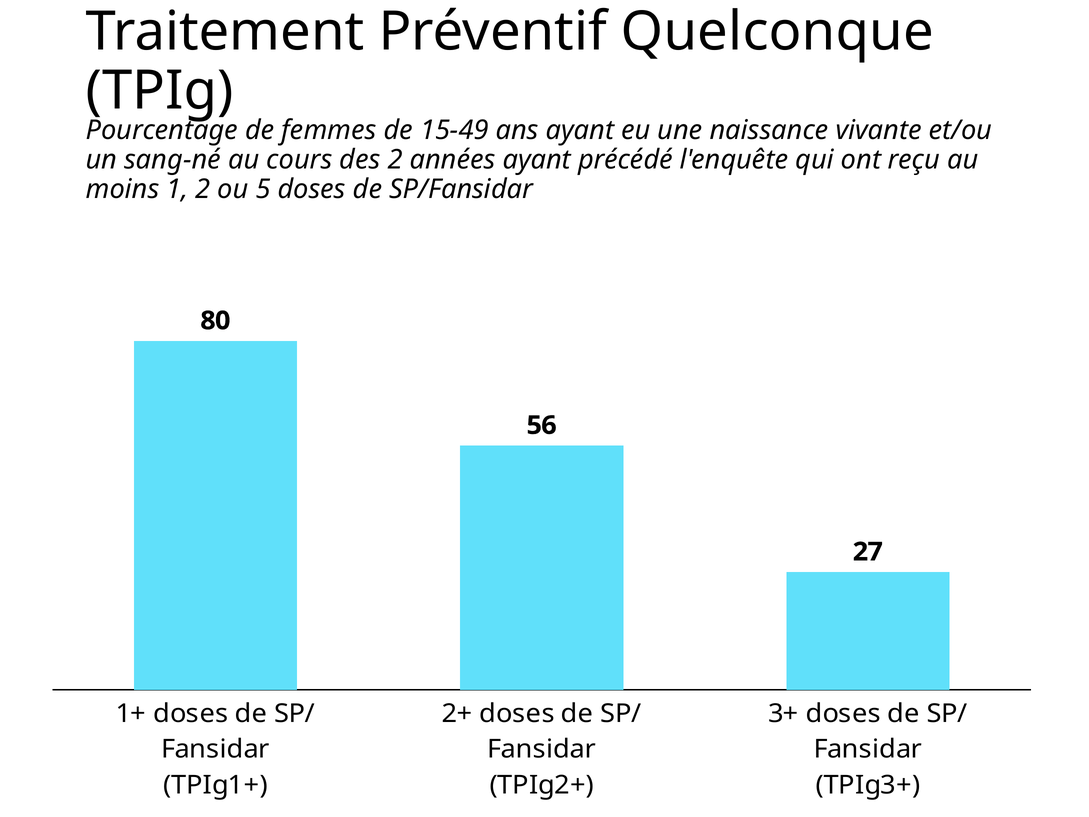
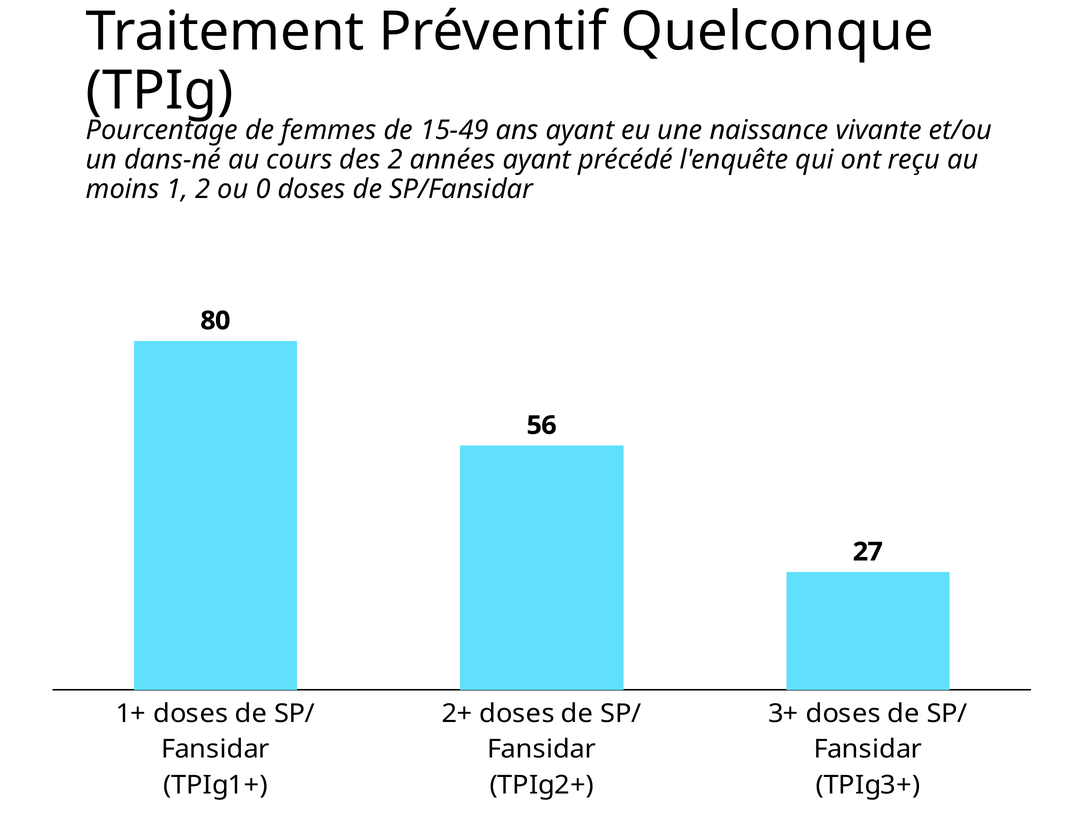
sang-né: sang-né -> dans-né (173, 160)
5: 5 -> 0 (263, 189)
